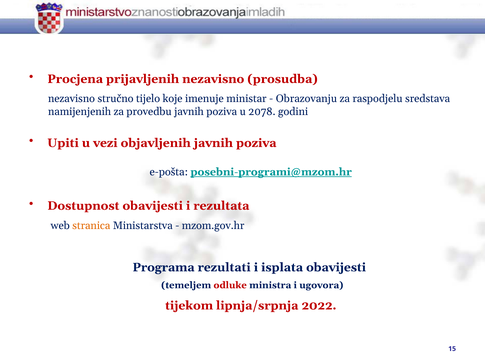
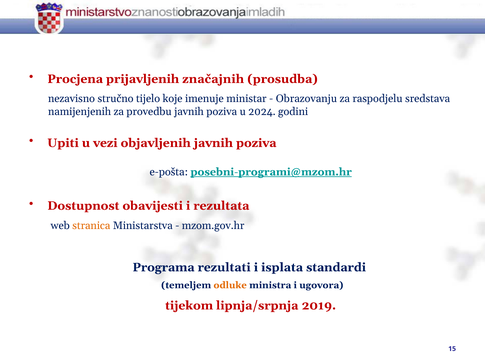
prijavljenih nezavisno: nezavisno -> značajnih (213, 79)
2078: 2078 -> 2024 (262, 112)
isplata obavijesti: obavijesti -> standardi (336, 268)
odluke colour: red -> orange (230, 286)
2022: 2022 -> 2019 (319, 306)
